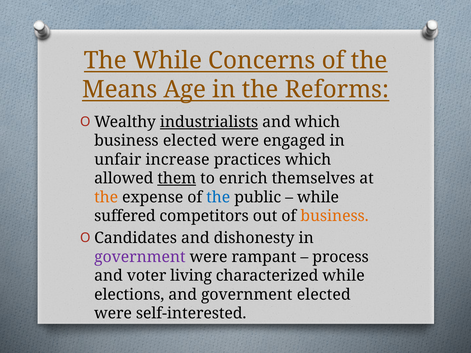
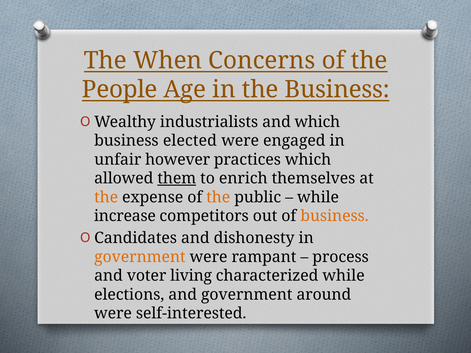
The While: While -> When (168, 61)
Means: Means -> People (120, 90)
the Reforms: Reforms -> Business (337, 90)
industrialists underline: present -> none (209, 122)
increase: increase -> however (178, 160)
the colour: blue -> orange (218, 197)
suffered: suffered -> increase (125, 216)
government colour: purple -> orange (140, 257)
government elected: elected -> around (324, 295)
